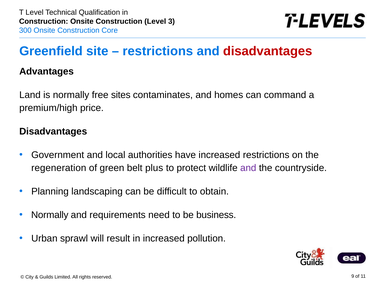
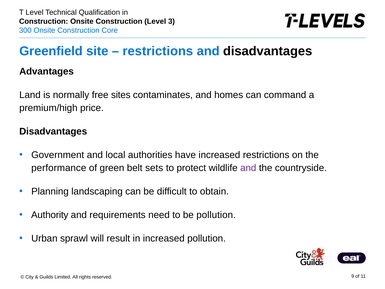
disadvantages colour: red -> black (268, 51)
regeneration: regeneration -> performance (59, 168)
plus: plus -> sets (154, 168)
Normally: Normally -> Authority (50, 215)
be business: business -> pollution (216, 215)
